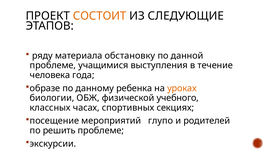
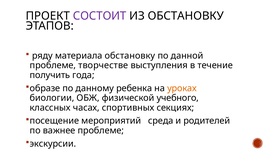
СОСТОИТ colour: orange -> purple (100, 16)
ИЗ СЛЕДУЮЩИЕ: СЛЕДУЮЩИЕ -> ОБСТАНОВКУ (186, 16)
учащимися: учащимися -> творчестве (103, 65)
человека: человека -> получить (50, 75)
глупо: глупо -> среда (161, 121)
решить: решить -> важнее (59, 130)
